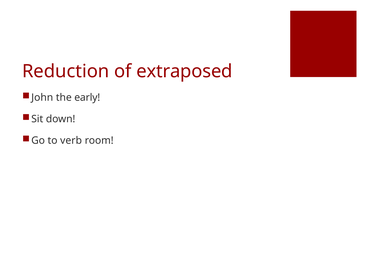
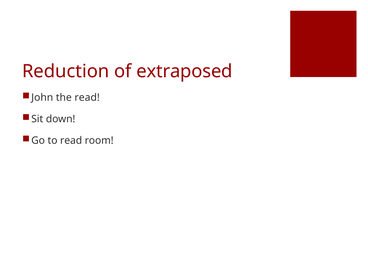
the early: early -> read (87, 98)
to verb: verb -> read (71, 141)
